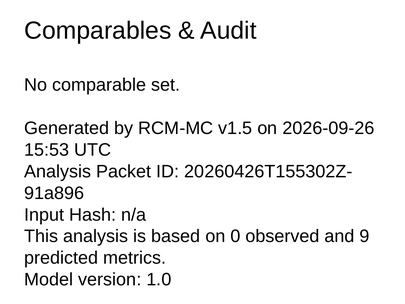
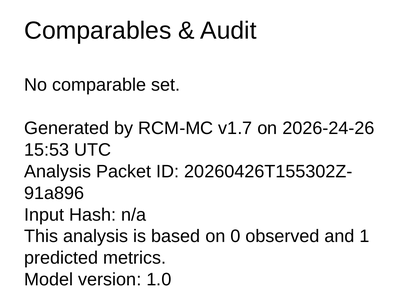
v1.5: v1.5 -> v1.7 (235, 128)
2026-09-26: 2026-09-26 -> 2026-24-26 (328, 128)
9: 9 -> 1 (365, 236)
